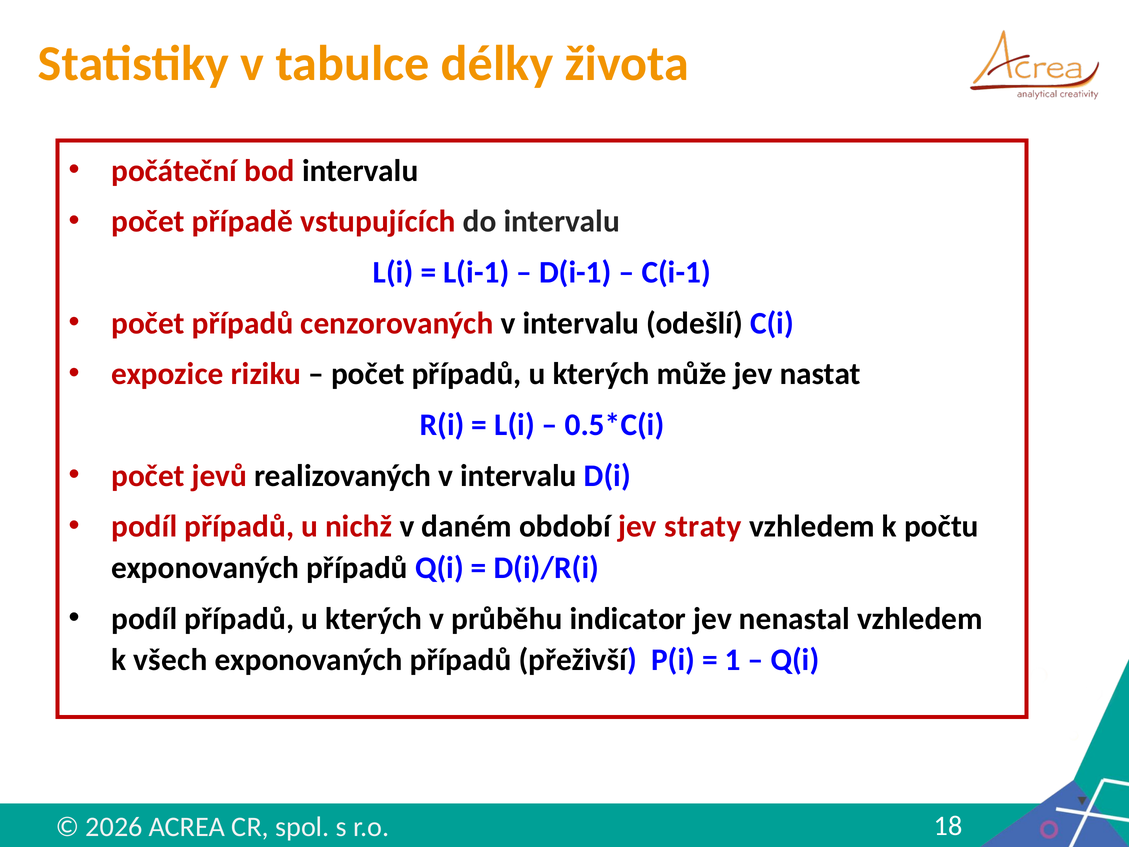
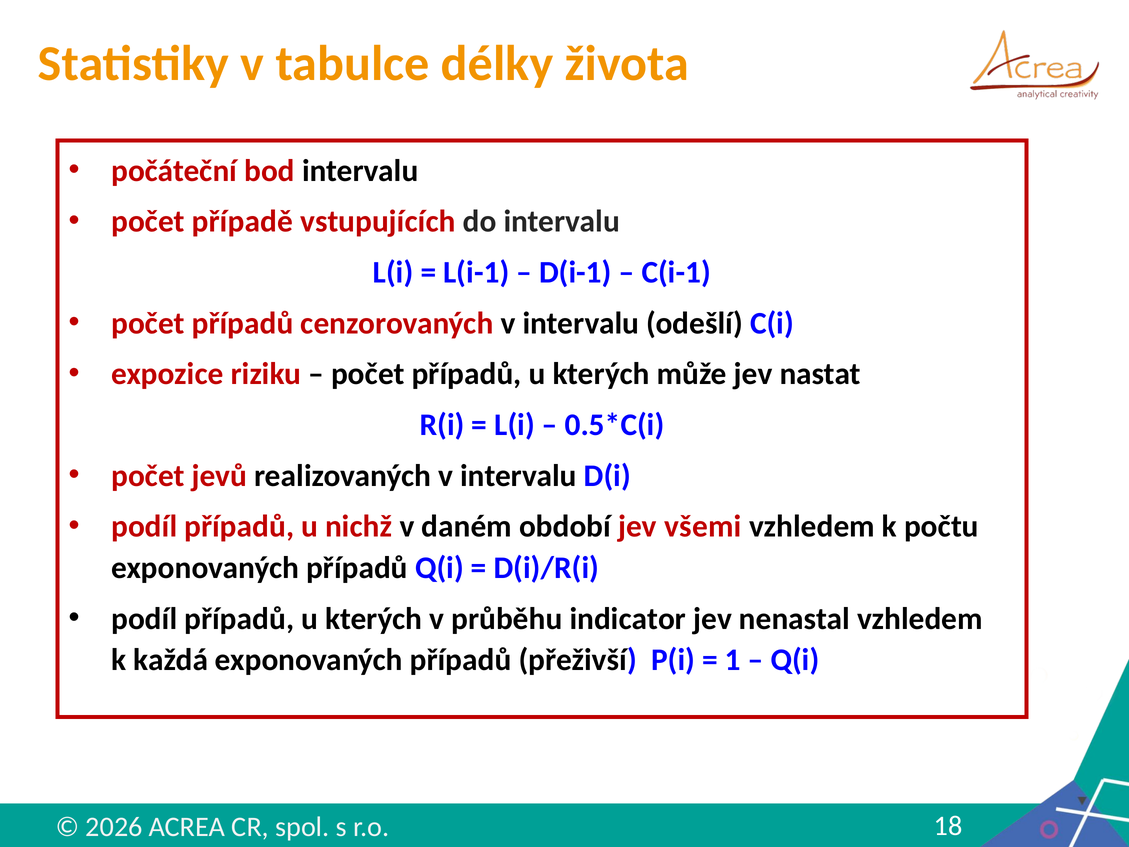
straty: straty -> všemi (703, 526)
všech: všech -> každá (171, 660)
